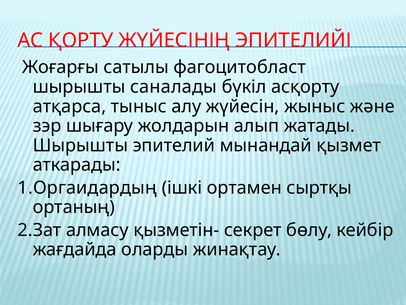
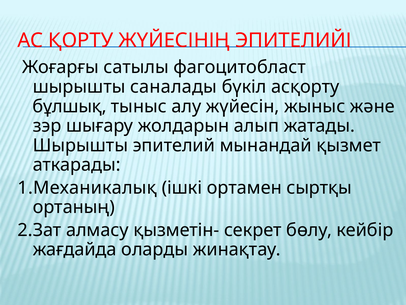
атқарса: атқарса -> бұлшық (70, 106)
1.Оргаидардың: 1.Оргаидардың -> 1.Механикалық (87, 187)
